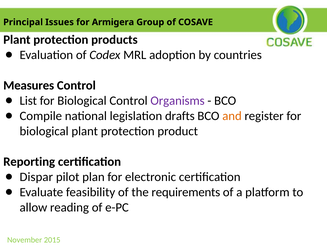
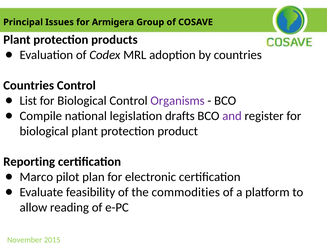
Measures: Measures -> Countries (29, 86)
and colour: orange -> purple (232, 116)
Dispar: Dispar -> Marco (36, 177)
requirements: requirements -> commodities (186, 192)
